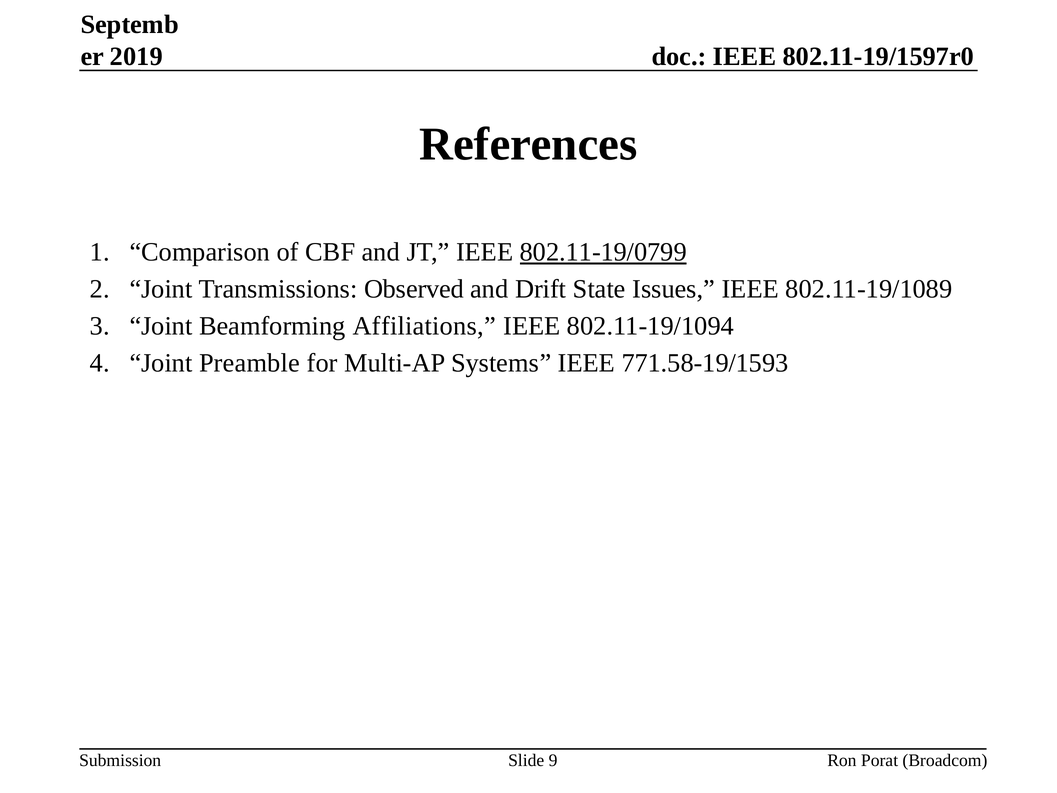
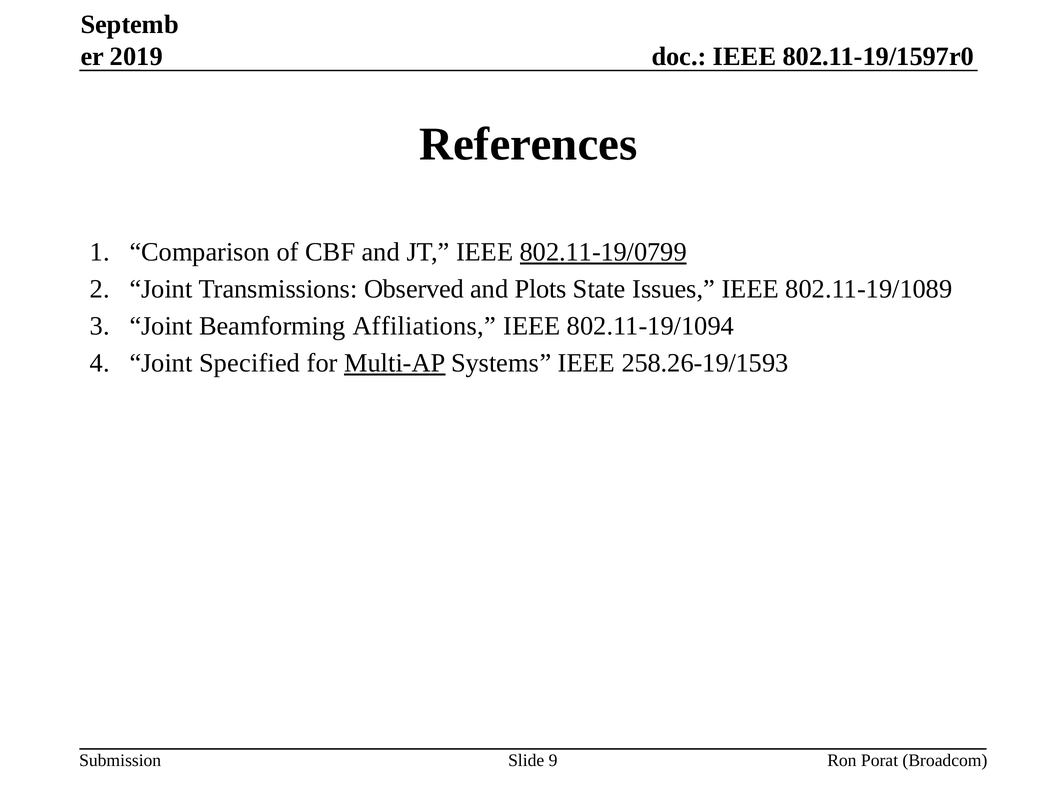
Drift: Drift -> Plots (541, 289)
Preamble: Preamble -> Specified (250, 363)
Multi-AP underline: none -> present (395, 363)
771.58-19/1593: 771.58-19/1593 -> 258.26-19/1593 (705, 363)
